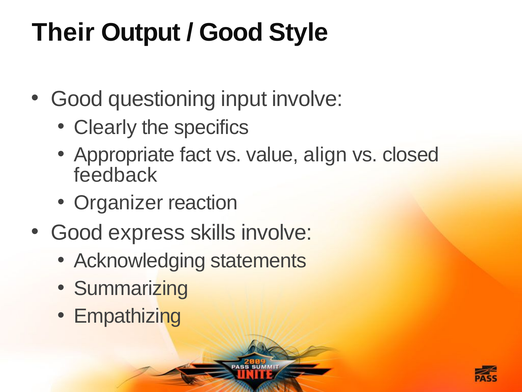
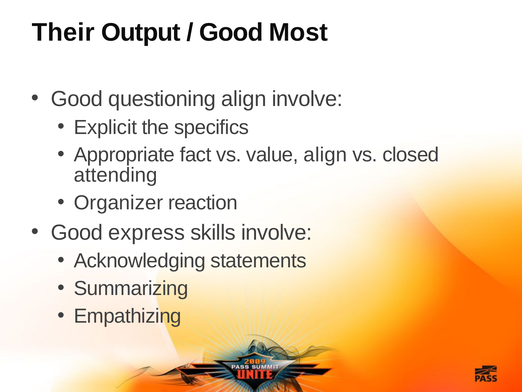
Style: Style -> Most (298, 32)
questioning input: input -> align (244, 99)
Clearly: Clearly -> Explicit (105, 127)
feedback: feedback -> attending (116, 175)
